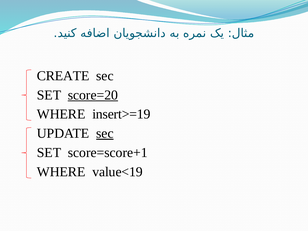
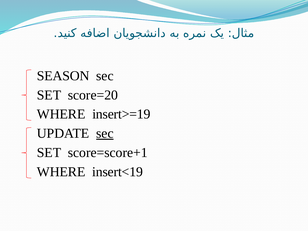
CREATE: CREATE -> SEASON (63, 76)
score=20 underline: present -> none (93, 95)
value<19: value<19 -> insert<19 (118, 172)
